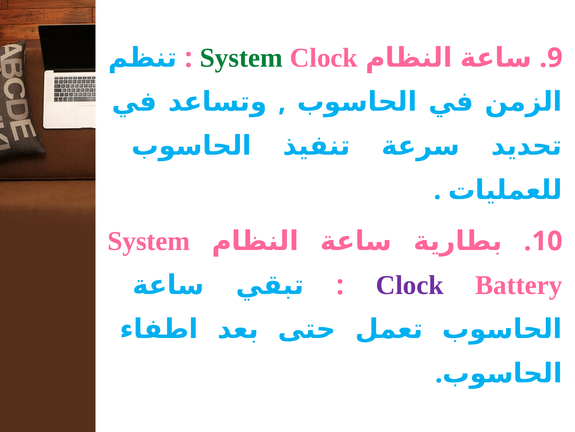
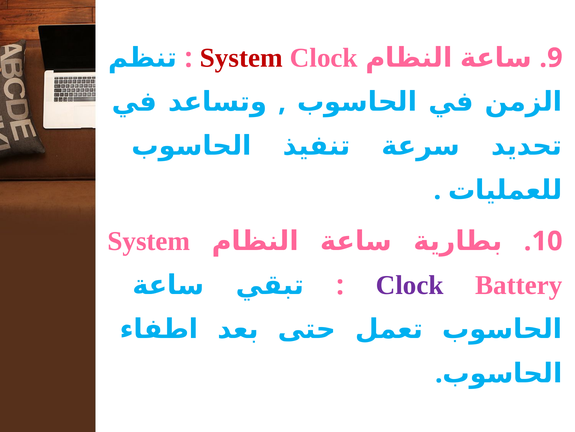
System colour: green -> red (241, 58)
